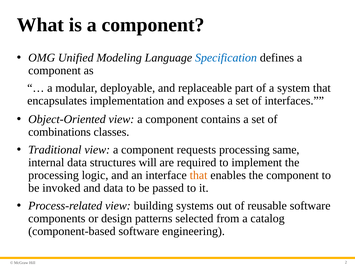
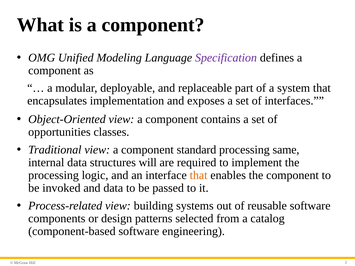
Specification colour: blue -> purple (226, 58)
combinations: combinations -> opportunities (59, 132)
requests: requests -> standard (196, 150)
